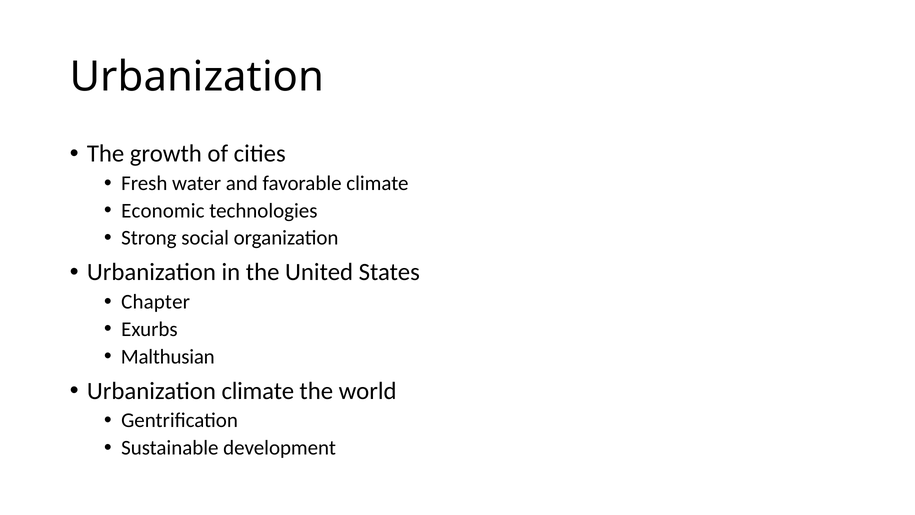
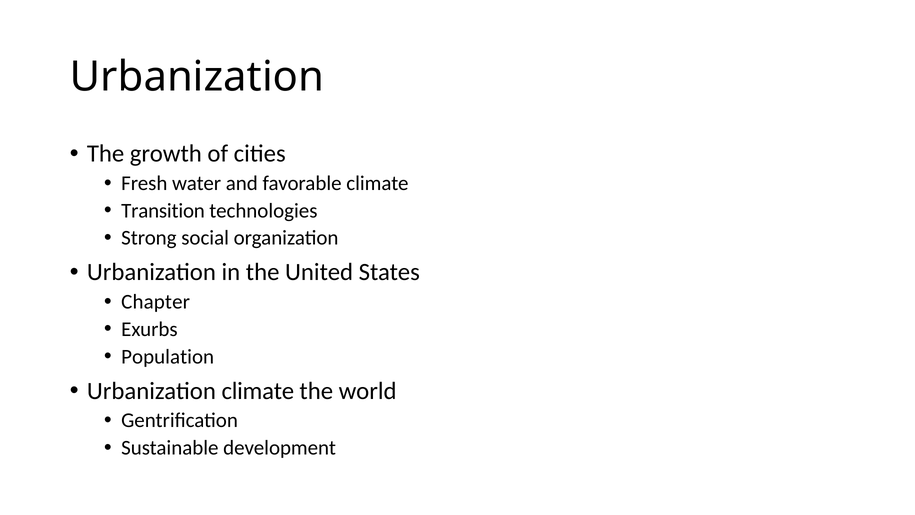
Economic: Economic -> Transition (163, 211)
Malthusian: Malthusian -> Population (168, 356)
